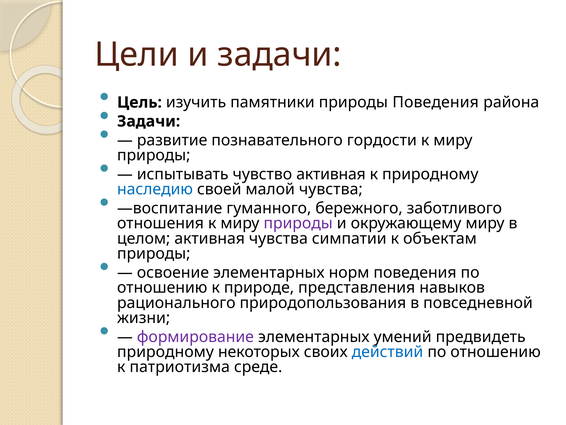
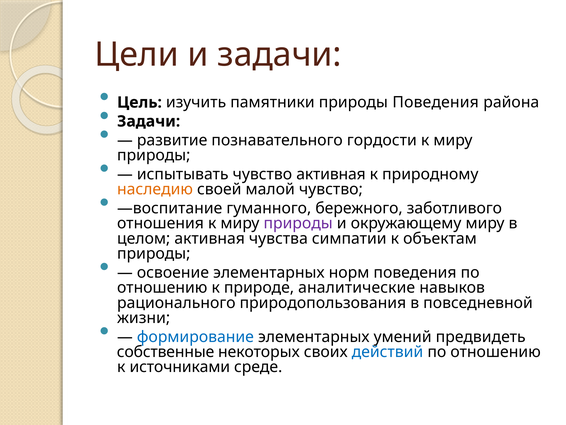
наследию colour: blue -> orange (155, 189)
малой чувства: чувства -> чувство (331, 189)
представления: представления -> аналитические (357, 287)
формирование colour: purple -> blue (195, 336)
природному: природному -> собственные (166, 352)
патриотизма: патриотизма -> источниками (180, 367)
